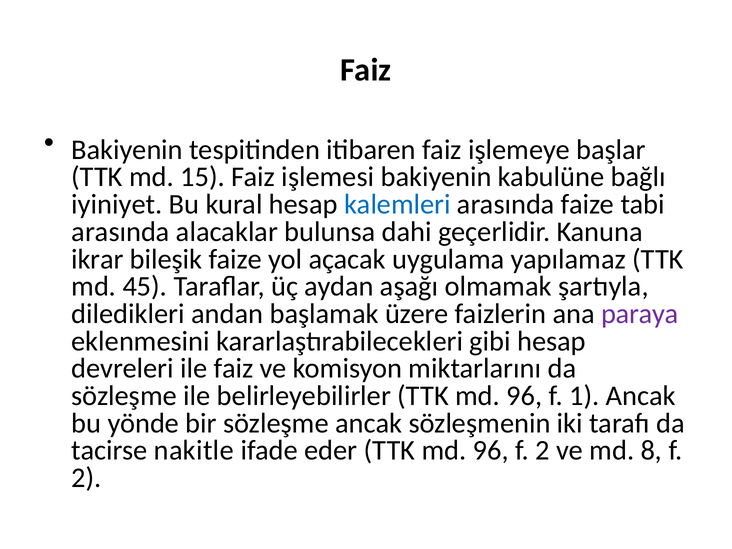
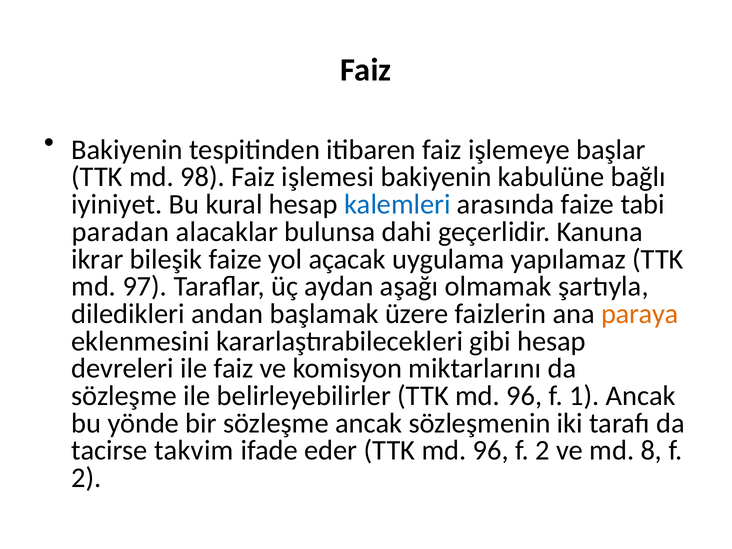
15: 15 -> 98 (203, 177)
arasında: arasında -> paradan (120, 232)
45: 45 -> 97 (145, 286)
paraya colour: purple -> orange (640, 314)
nakitle: nakitle -> takvim (194, 451)
